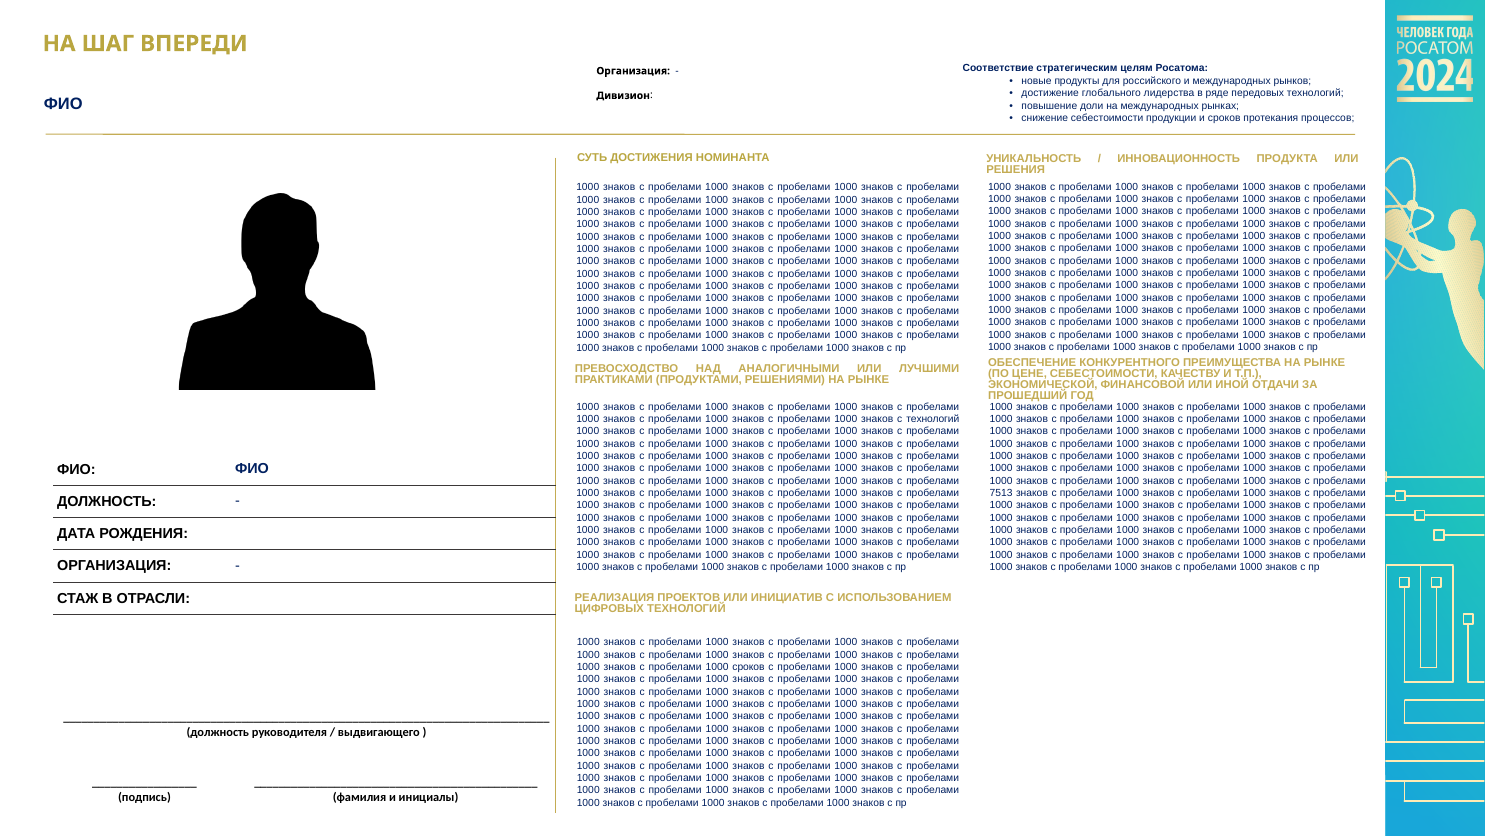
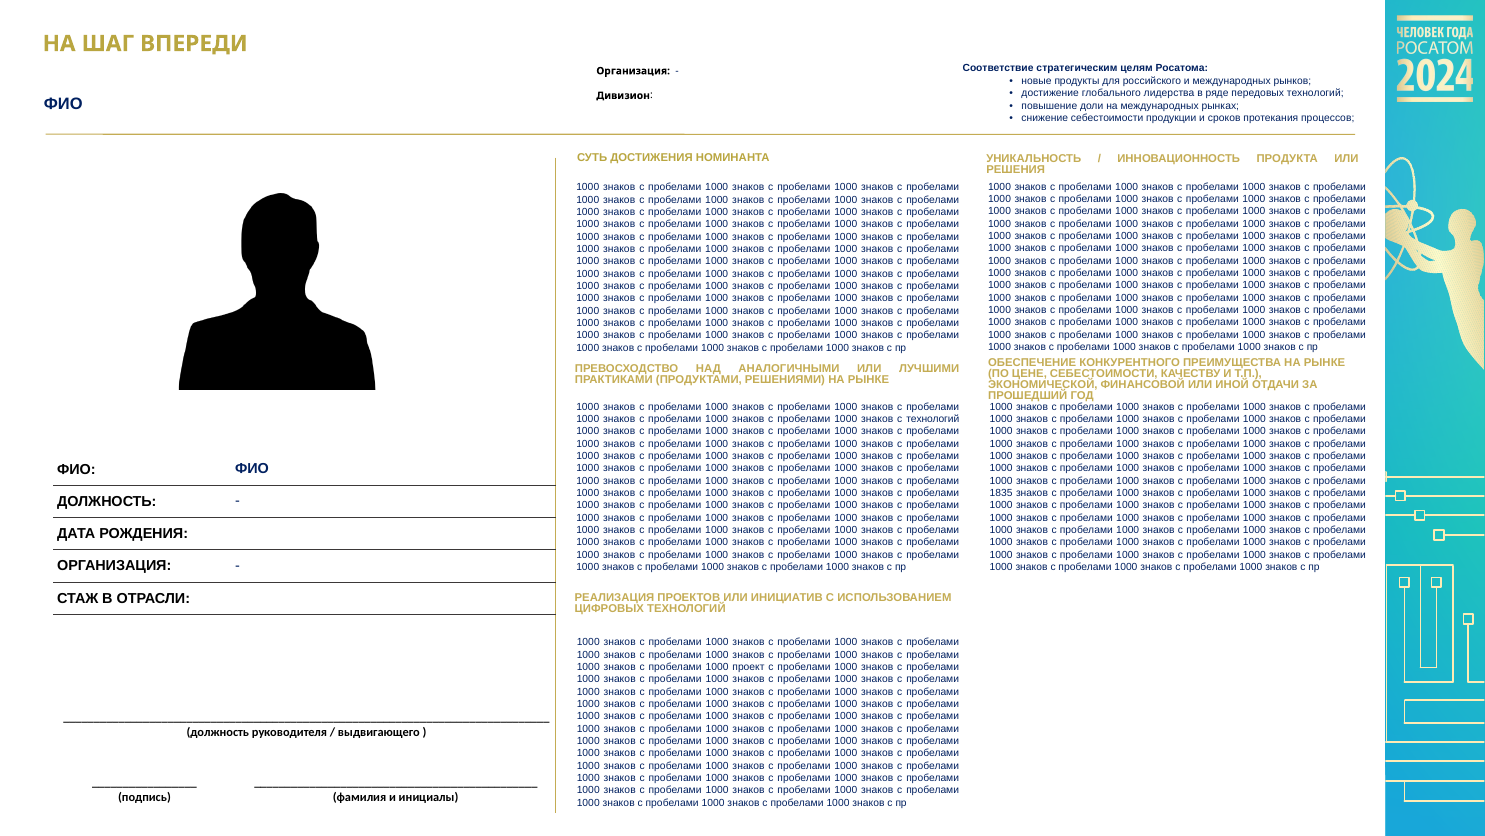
7513: 7513 -> 1835 (1001, 493)
1000 сроков: сроков -> проект (748, 667)
